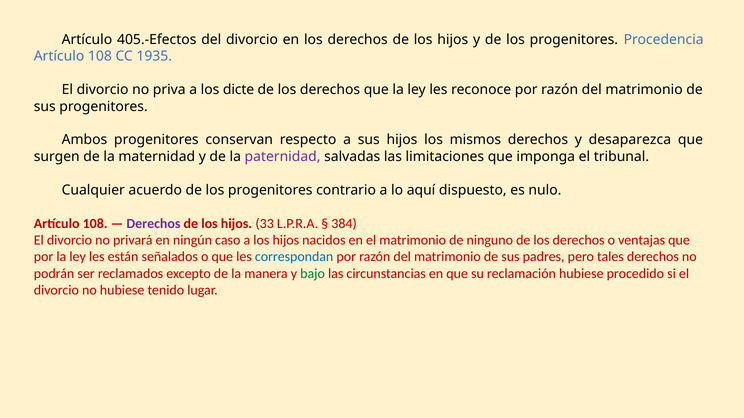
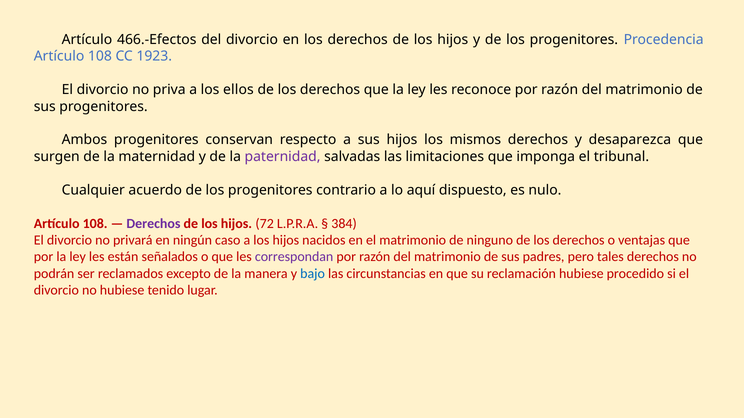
405.-Efectos: 405.-Efectos -> 466.-Efectos (157, 40)
1935: 1935 -> 1923 (154, 56)
dicte: dicte -> ellos (238, 90)
33: 33 -> 72 (265, 224)
correspondan colour: blue -> purple (294, 257)
bajo colour: green -> blue (313, 274)
